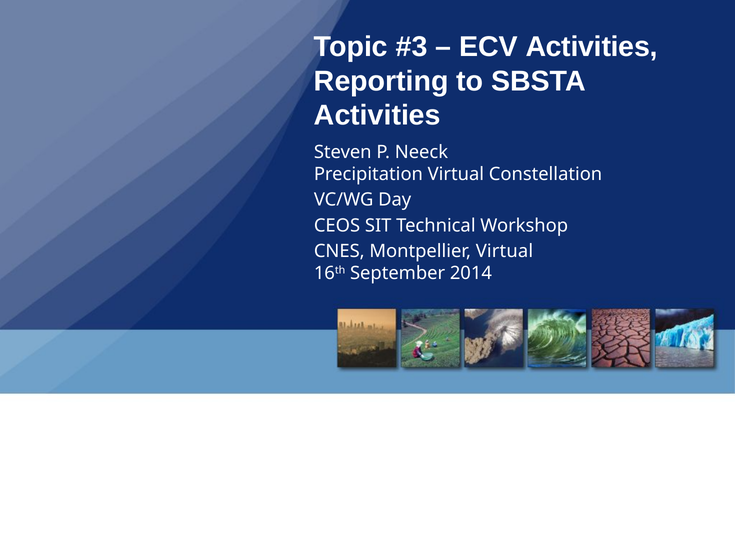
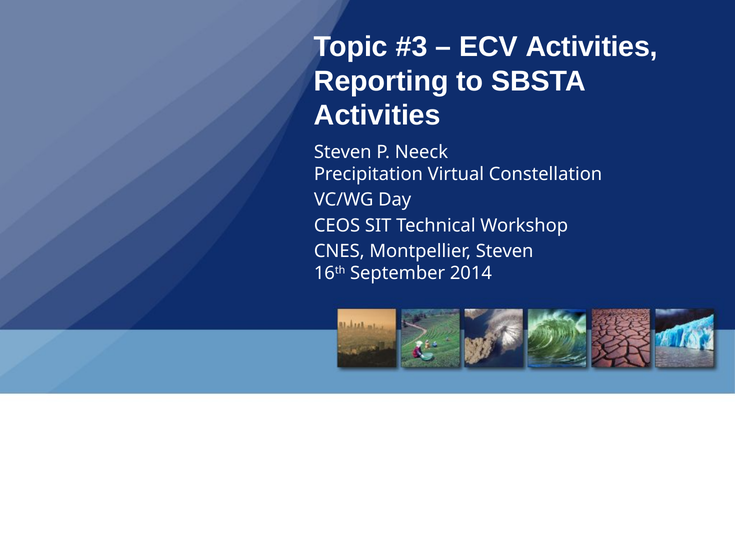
Montpellier Virtual: Virtual -> Steven (505, 251)
